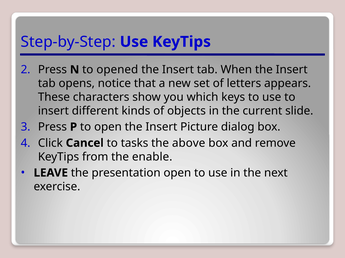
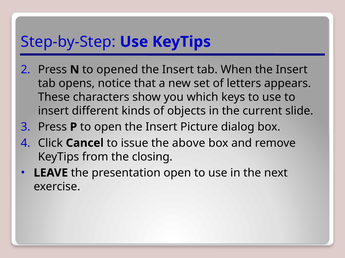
tasks: tasks -> issue (135, 143)
enable: enable -> closing (152, 157)
